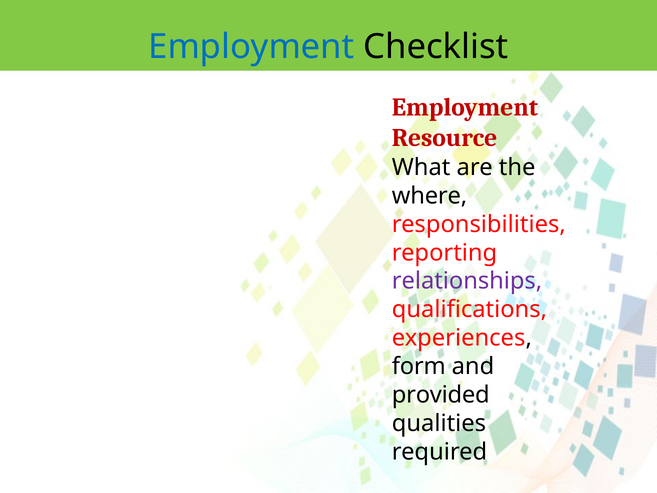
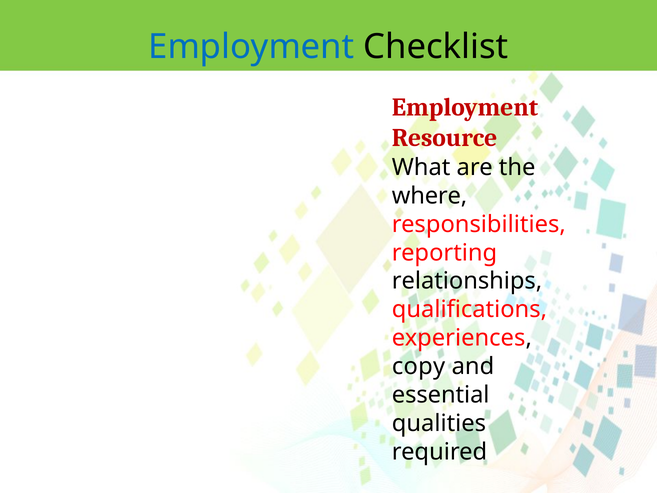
relationships colour: purple -> black (467, 281)
form: form -> copy (419, 366)
provided: provided -> essential (441, 395)
